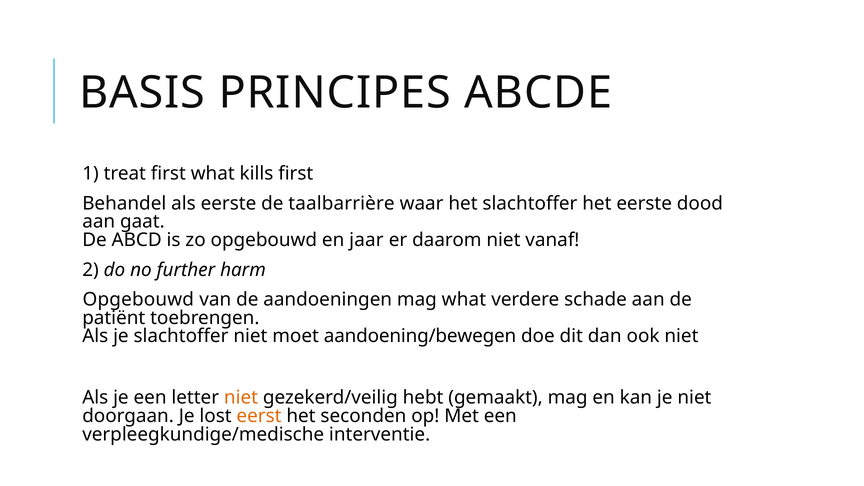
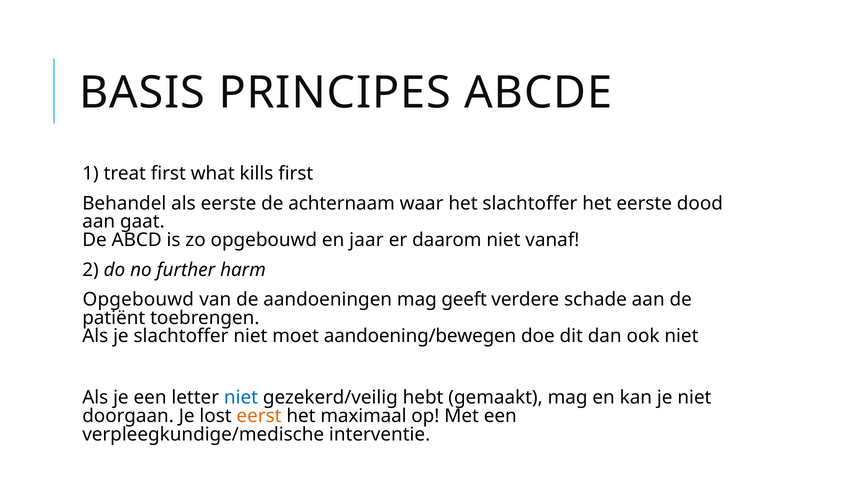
taalbarrière: taalbarrière -> achternaam (342, 203)
mag what: what -> geeft (464, 299)
niet colour: orange -> blue (241, 398)
seconden: seconden -> maximaal (363, 416)
